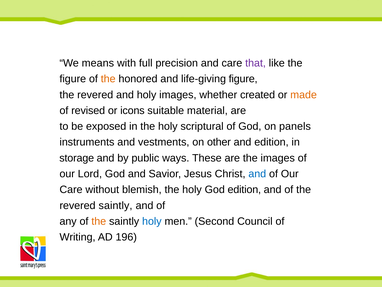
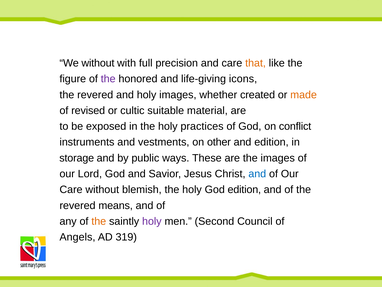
We means: means -> without (98, 63)
that colour: purple -> orange (256, 63)
the colour: orange -> purple (108, 79)
life-giving figure: figure -> icons (243, 79)
icons: icons -> cultic (132, 110)
scriptural: scriptural -> practices (202, 126)
panels: panels -> conflict (295, 126)
revered saintly: saintly -> means (116, 205)
holy colour: blue -> purple (152, 221)
Writing: Writing -> Angels (77, 237)
196: 196 -> 319 (126, 237)
